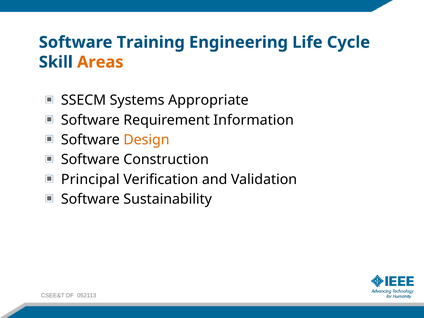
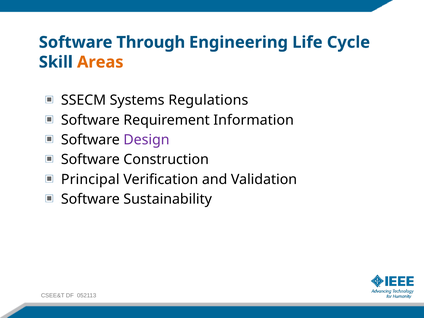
Training: Training -> Through (151, 42)
Appropriate: Appropriate -> Regulations (208, 100)
Design colour: orange -> purple (146, 140)
